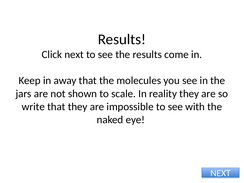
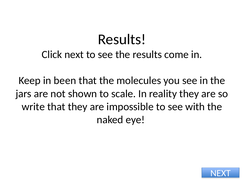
away: away -> been (65, 81)
